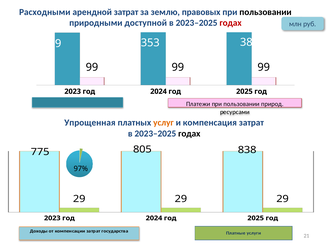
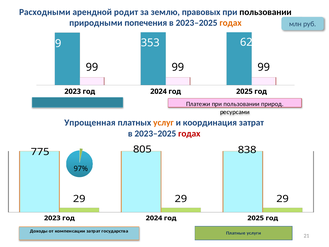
арендной затрат: затрат -> родит (126, 12)
доступной: доступной -> попечения (146, 23)
годах colour: red -> orange (231, 23)
387: 387 -> 629 (249, 42)
компенсация: компенсация -> координация (210, 122)
годах colour: black -> red (189, 133)
